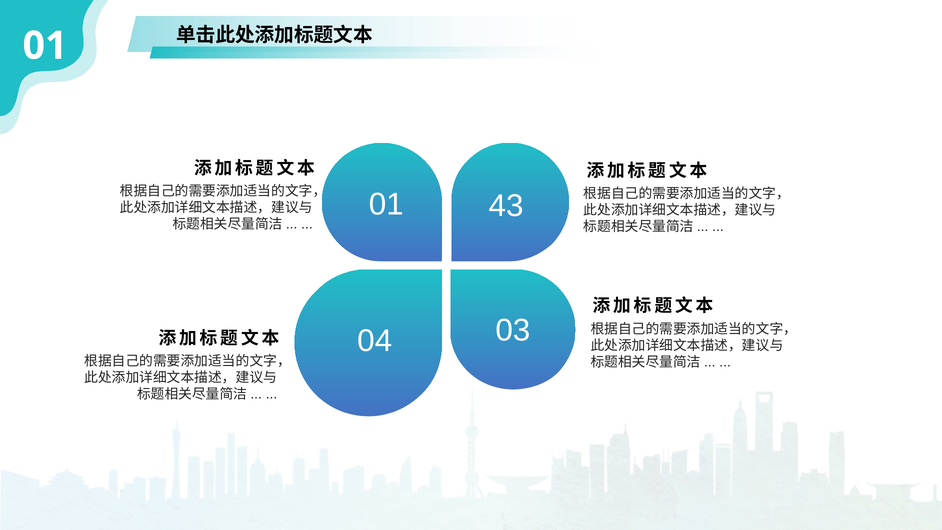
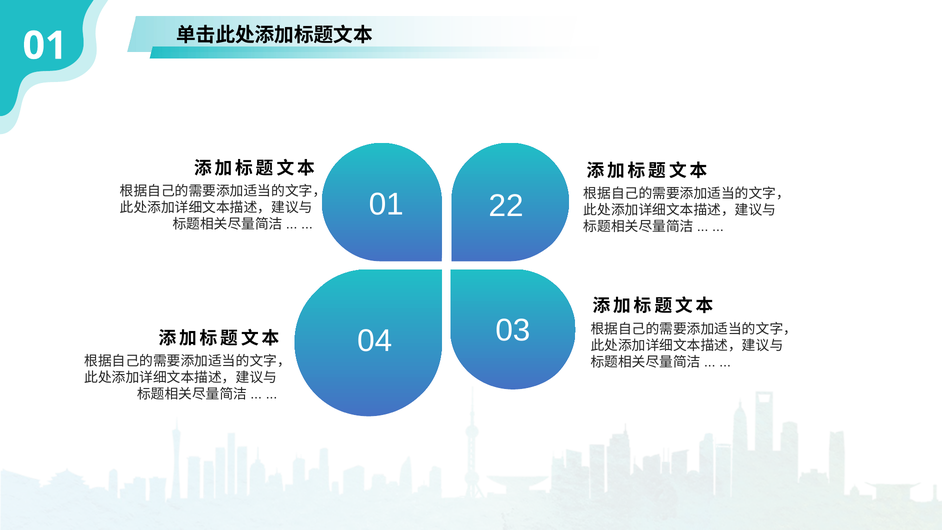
43: 43 -> 22 (506, 206)
